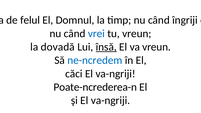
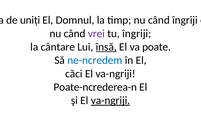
felul: felul -> uniți (30, 20)
vrei colour: blue -> purple (96, 34)
tu vreun: vreun -> îngriji (137, 34)
dovadă: dovadă -> cântare (58, 47)
va vreun: vreun -> poate (157, 47)
va-ngriji underline: none -> present (110, 101)
